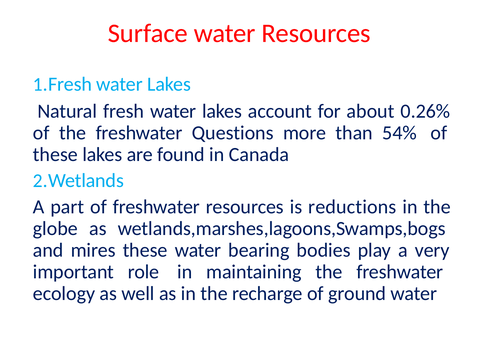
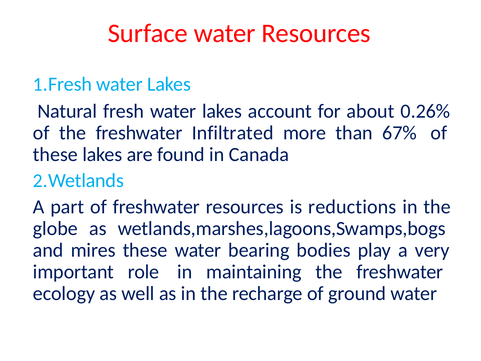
Questions: Questions -> Infiltrated (233, 133)
54%: 54% -> 67% (400, 133)
